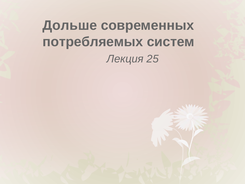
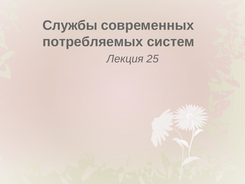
Дольше: Дольше -> Службы (70, 25)
